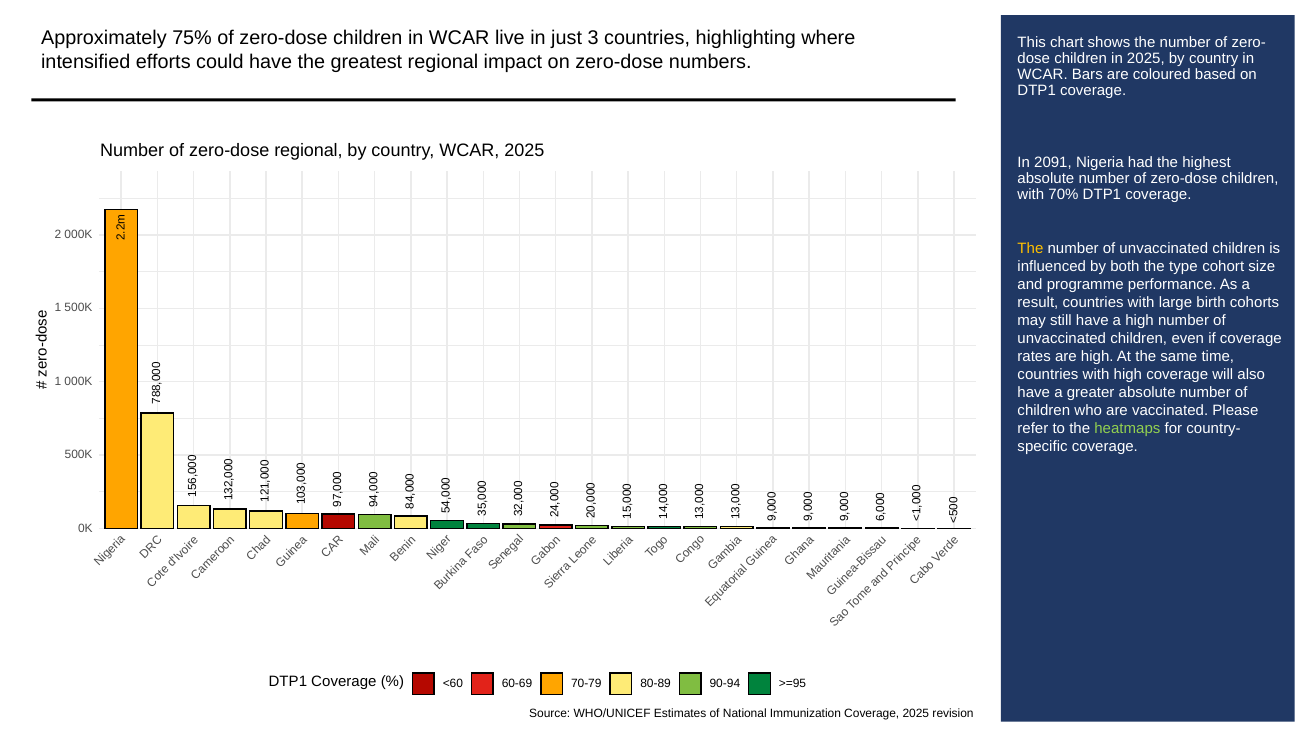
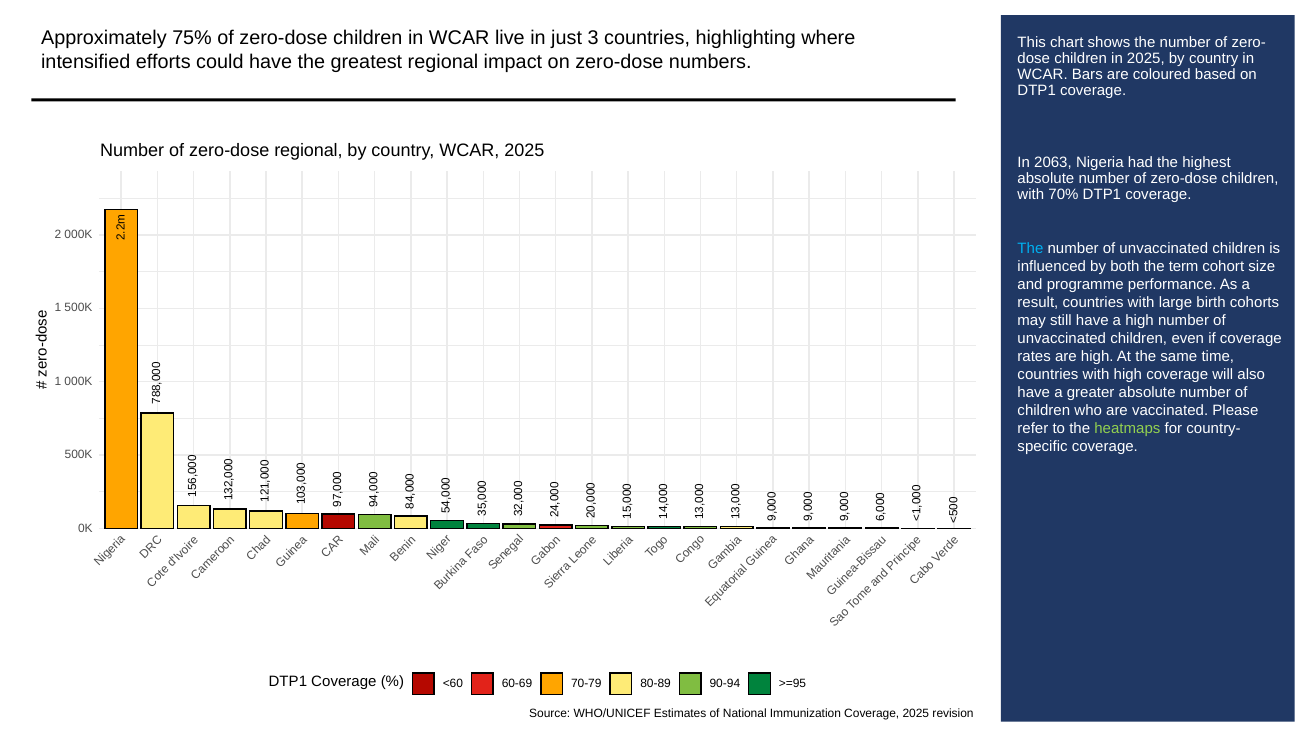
2091: 2091 -> 2063 (1053, 162)
The colour: yellow -> light blue (1030, 248)
type: type -> term (1184, 266)
